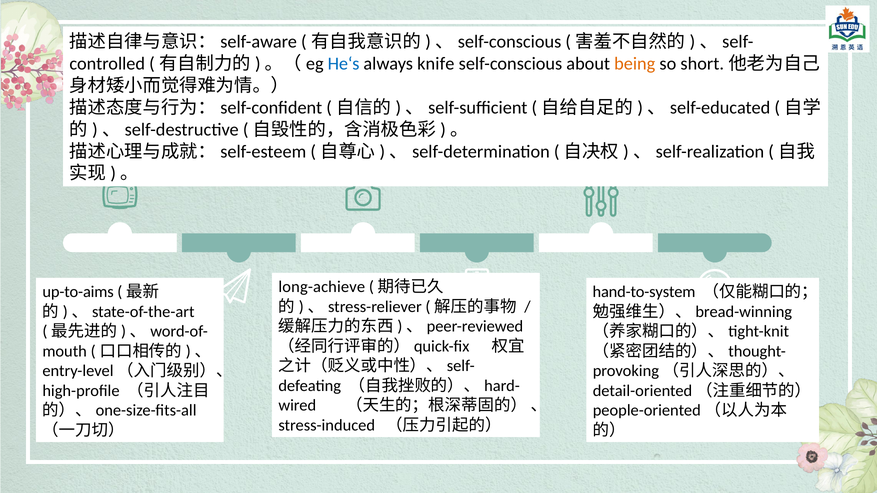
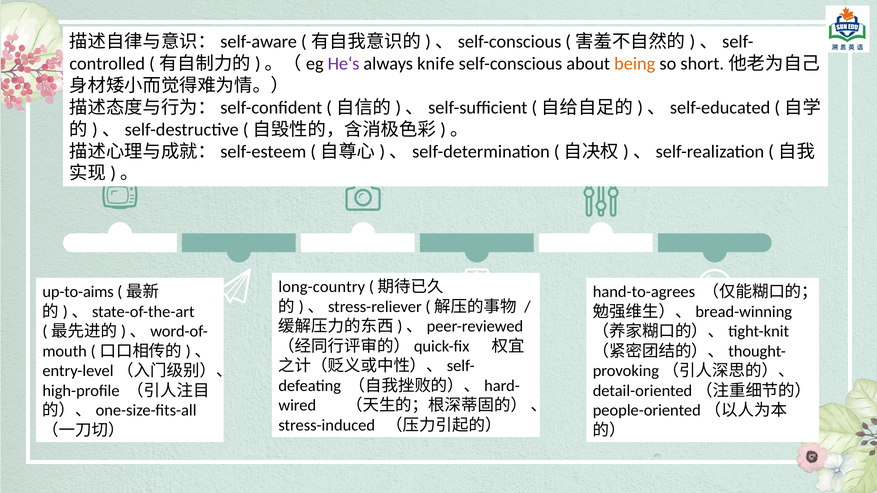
He‘s colour: blue -> purple (344, 64)
long-achieve: long-achieve -> long-country (322, 287)
hand-to-system: hand-to-system -> hand-to-agrees (644, 292)
